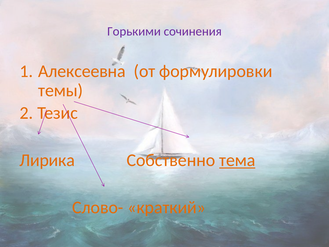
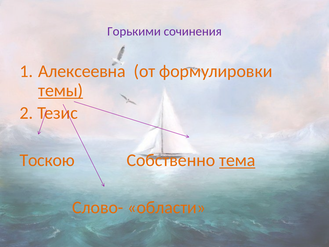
темы underline: none -> present (61, 90)
Лирика: Лирика -> Тоскою (47, 160)
краткий: краткий -> области (167, 207)
